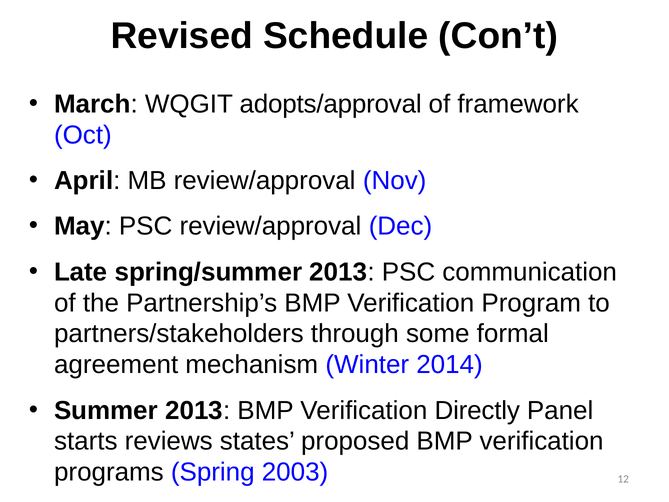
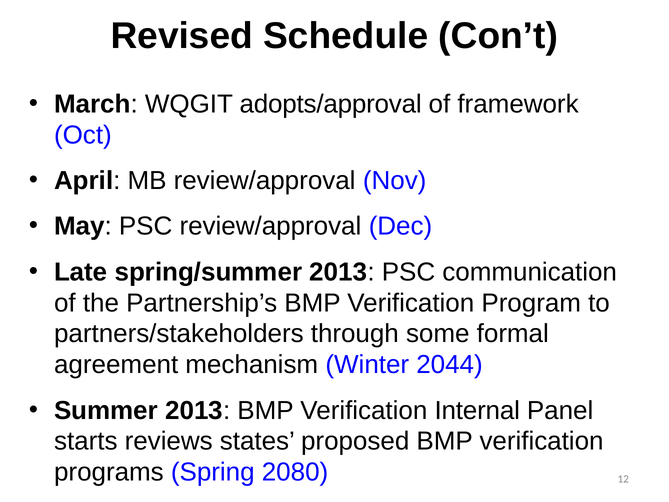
2014: 2014 -> 2044 (450, 365)
Directly: Directly -> Internal (477, 410)
2003: 2003 -> 2080 (295, 472)
